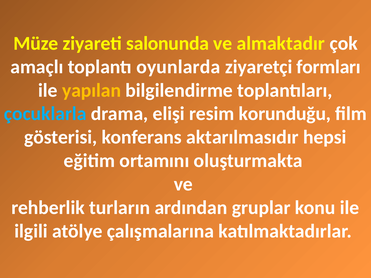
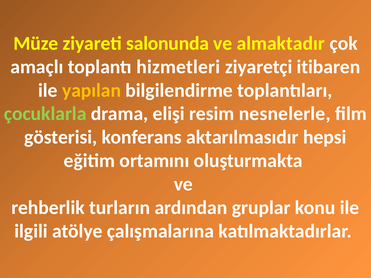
oyunlarda: oyunlarda -> hizmetleri (178, 67)
formları: formları -> itibaren (328, 67)
çocuklarla colour: light blue -> light green (45, 114)
korunduğu: korunduğu -> nesnelerle (285, 114)
